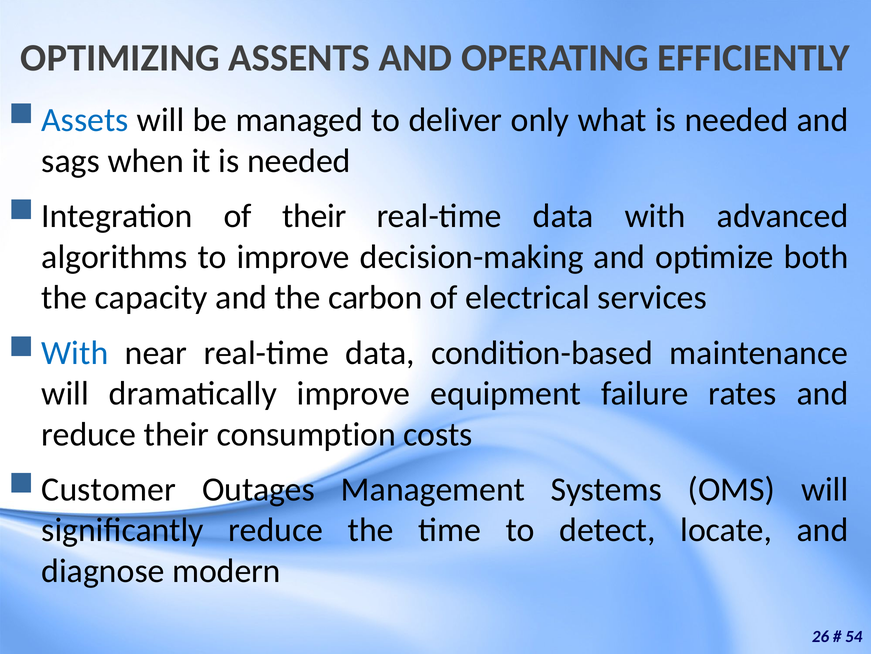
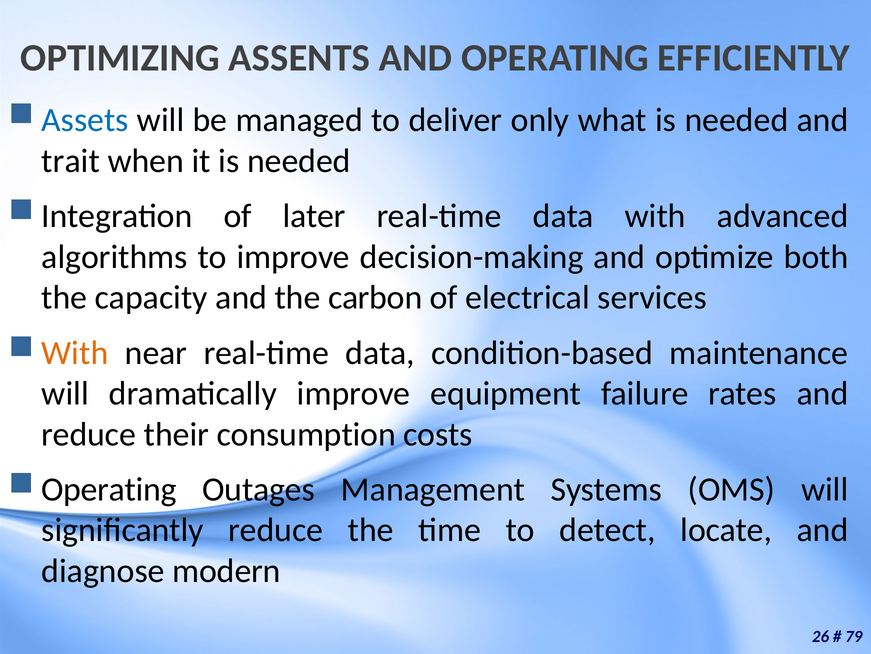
sags: sags -> trait (71, 161)
of their: their -> later (314, 216)
With colour: blue -> orange (75, 352)
Customer: Customer -> Operating (109, 489)
54: 54 -> 79 (854, 636)
